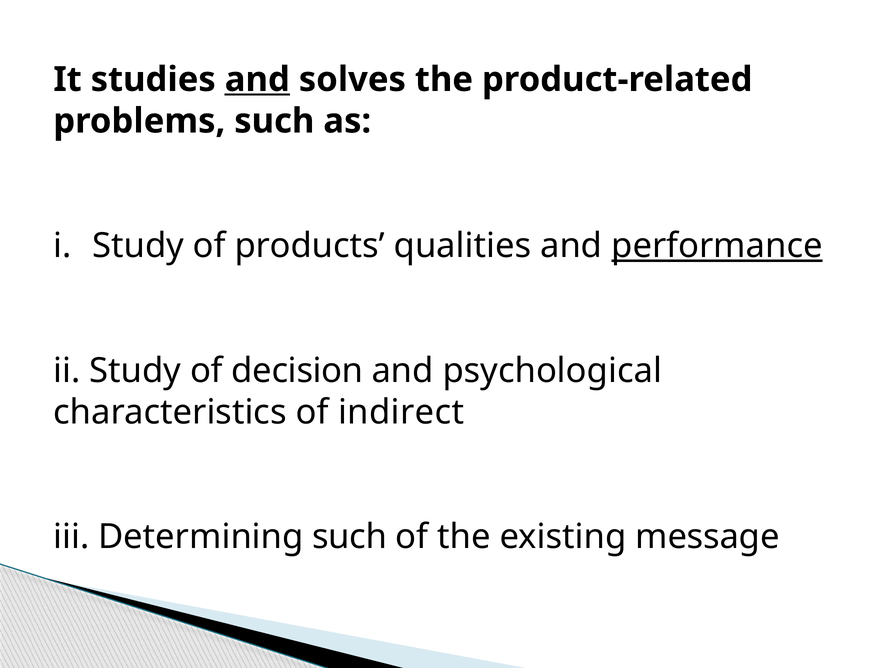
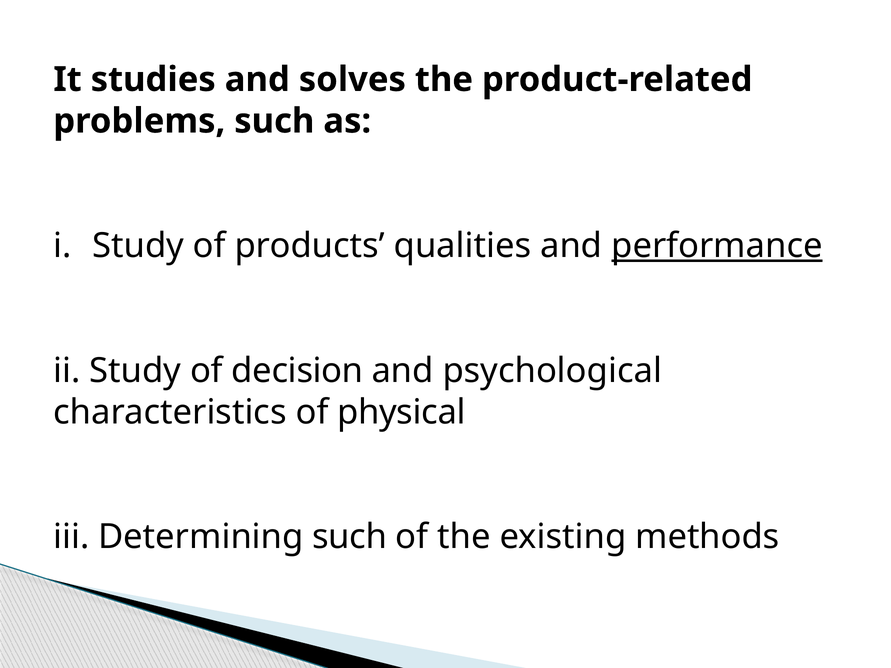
and underline: present -> none (257, 80)
indirect: indirect -> physical (401, 412)
message: message -> methods (707, 537)
